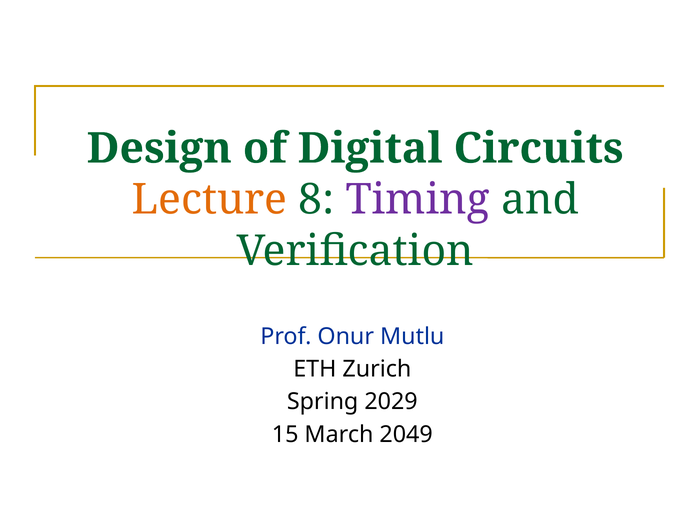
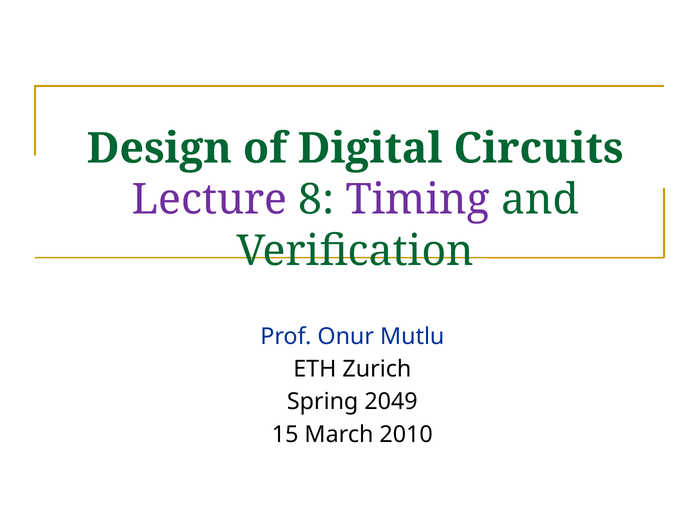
Lecture colour: orange -> purple (209, 200)
2029: 2029 -> 2049 (391, 402)
2049: 2049 -> 2010 (406, 435)
